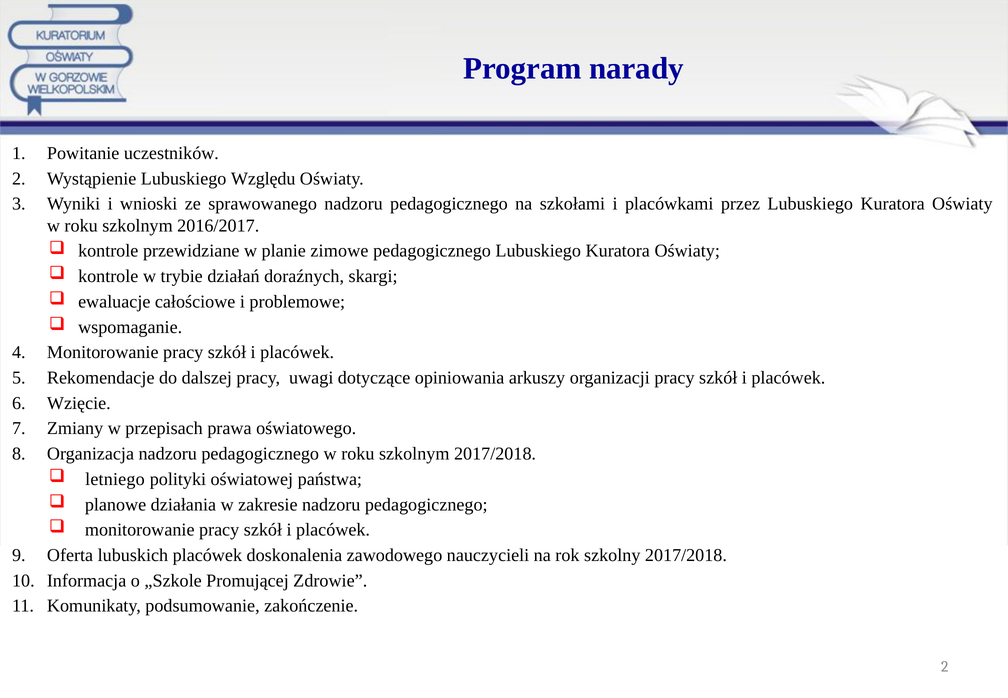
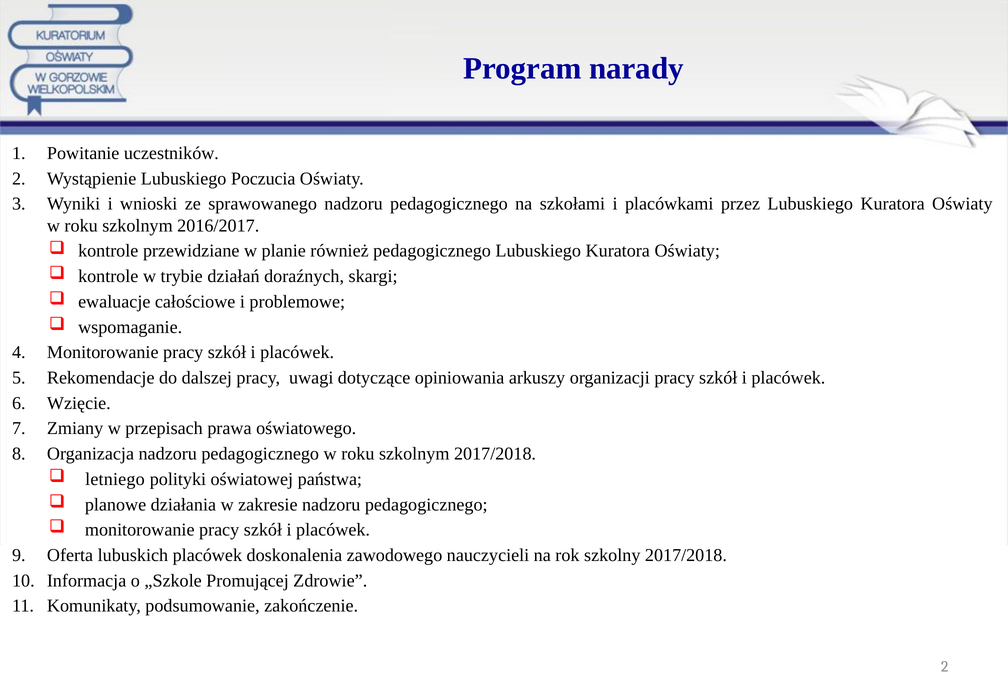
Względu: Względu -> Poczucia (263, 179)
zimowe: zimowe -> również (340, 251)
